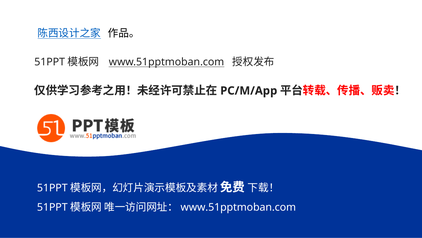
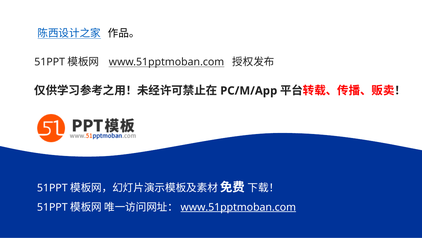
www.51pptmoban.com underline: none -> present (238, 207)
